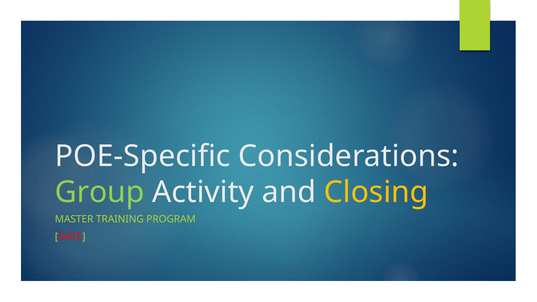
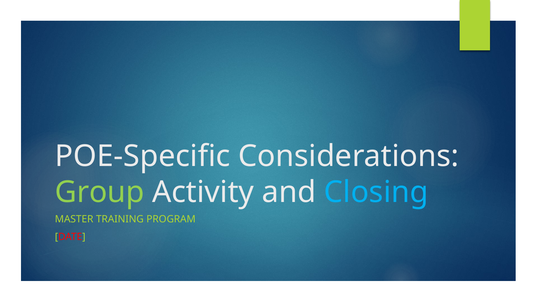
Closing colour: yellow -> light blue (376, 192)
